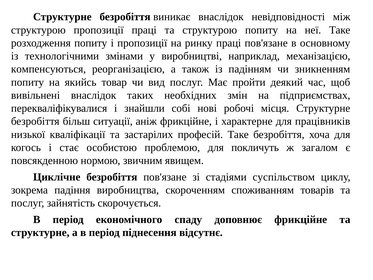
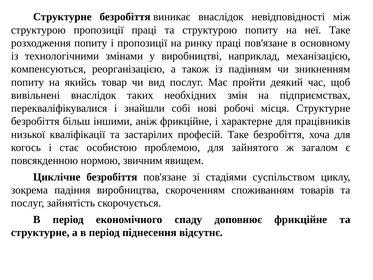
ситуації: ситуації -> іншими (113, 121)
покличуть: покличуть -> зайнятого (255, 147)
